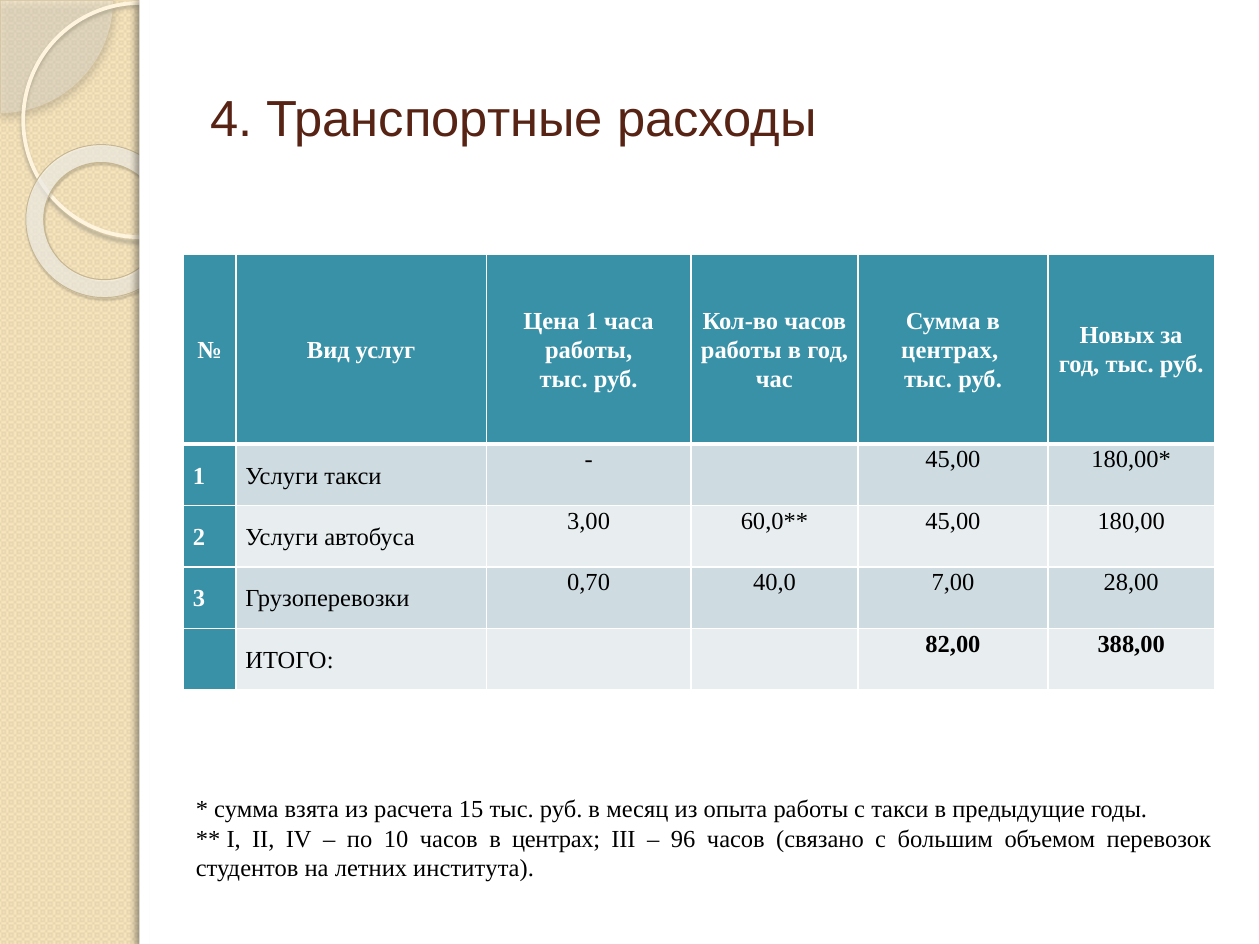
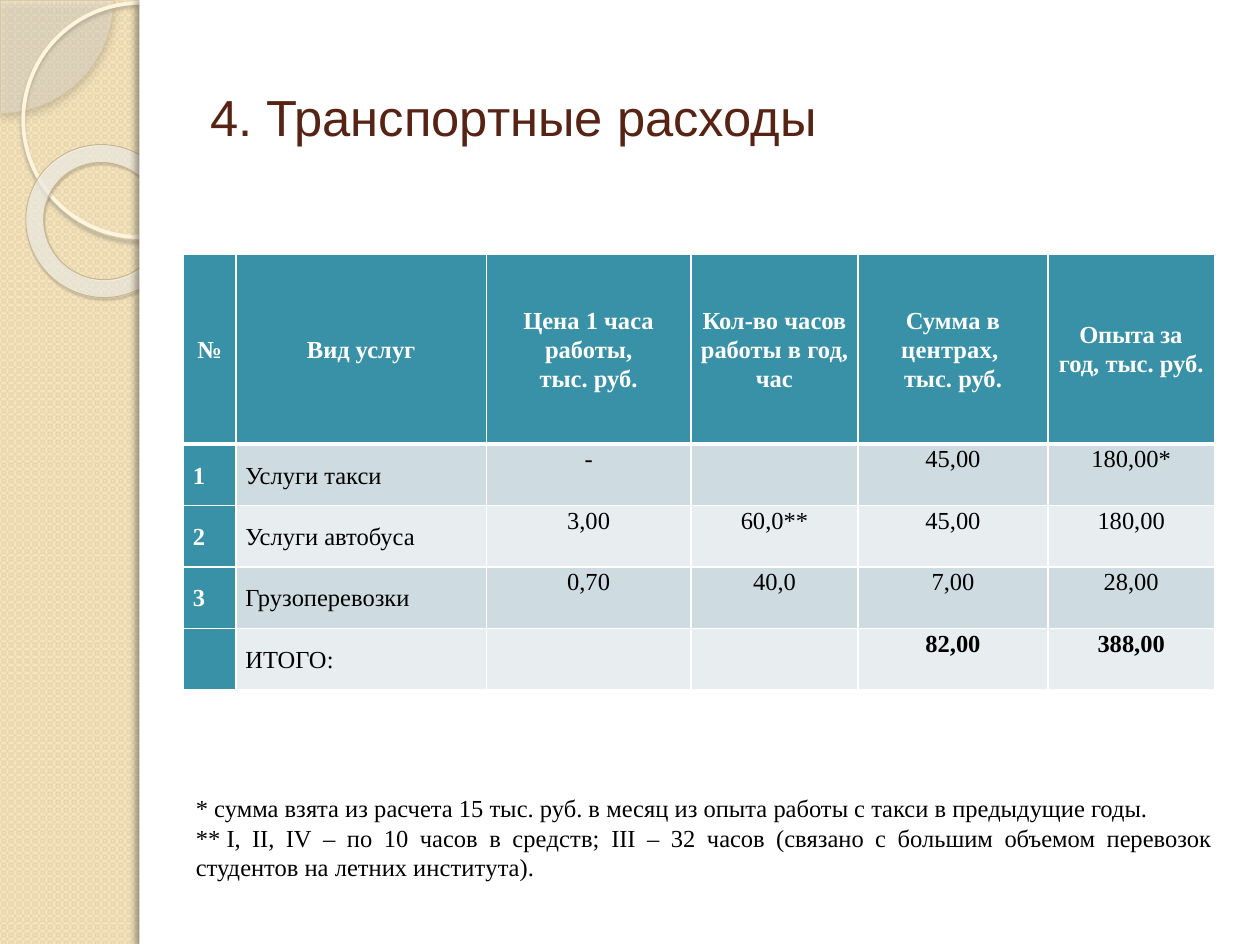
Новых: Новых -> Опыта (1117, 336)
часов в центрах: центрах -> средств (556, 839)
96: 96 -> 32 (683, 839)
